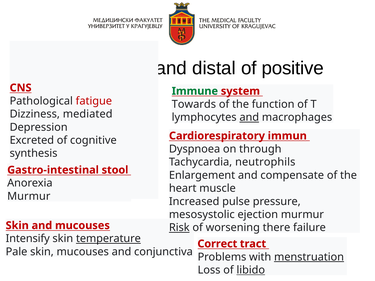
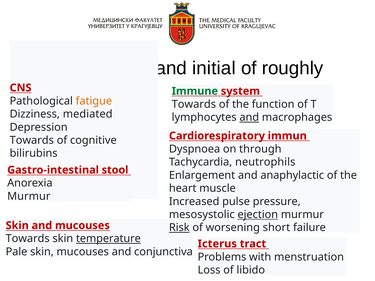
distal: distal -> initial (214, 68)
positive: positive -> roughly (293, 68)
fatigue colour: red -> orange (94, 101)
Excreted: Excreted -> Towards (32, 140)
synthesis: synthesis -> bilirubins (34, 154)
compensate: compensate -> anaphylactic (292, 175)
ejection underline: none -> present (258, 215)
there: there -> short (276, 228)
Intensify: Intensify -> Towards (28, 239)
Correct: Correct -> Icterus (217, 244)
menstruation underline: present -> none (309, 257)
libido underline: present -> none (251, 270)
